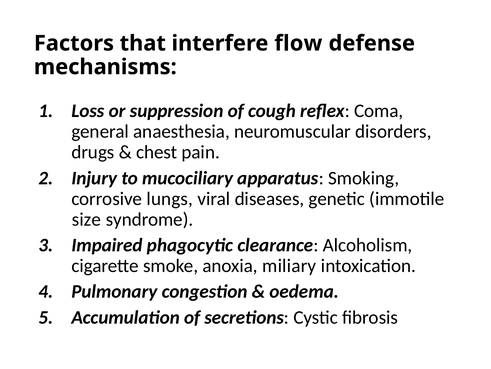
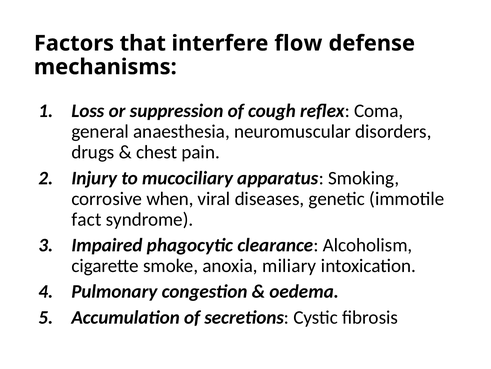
lungs: lungs -> when (170, 198)
size: size -> fact (86, 219)
